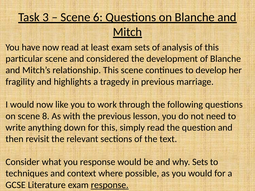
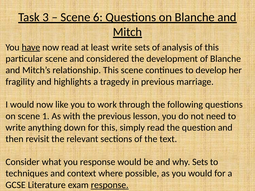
have underline: none -> present (31, 47)
least exam: exam -> write (122, 47)
8: 8 -> 1 (46, 116)
